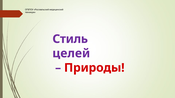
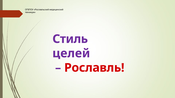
Природы: Природы -> Рославль (94, 68)
